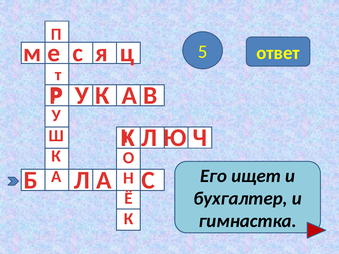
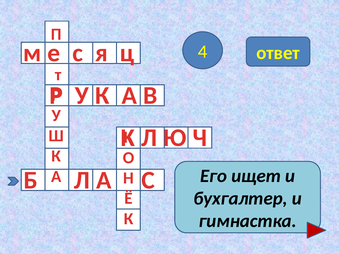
5: 5 -> 4 (203, 52)
